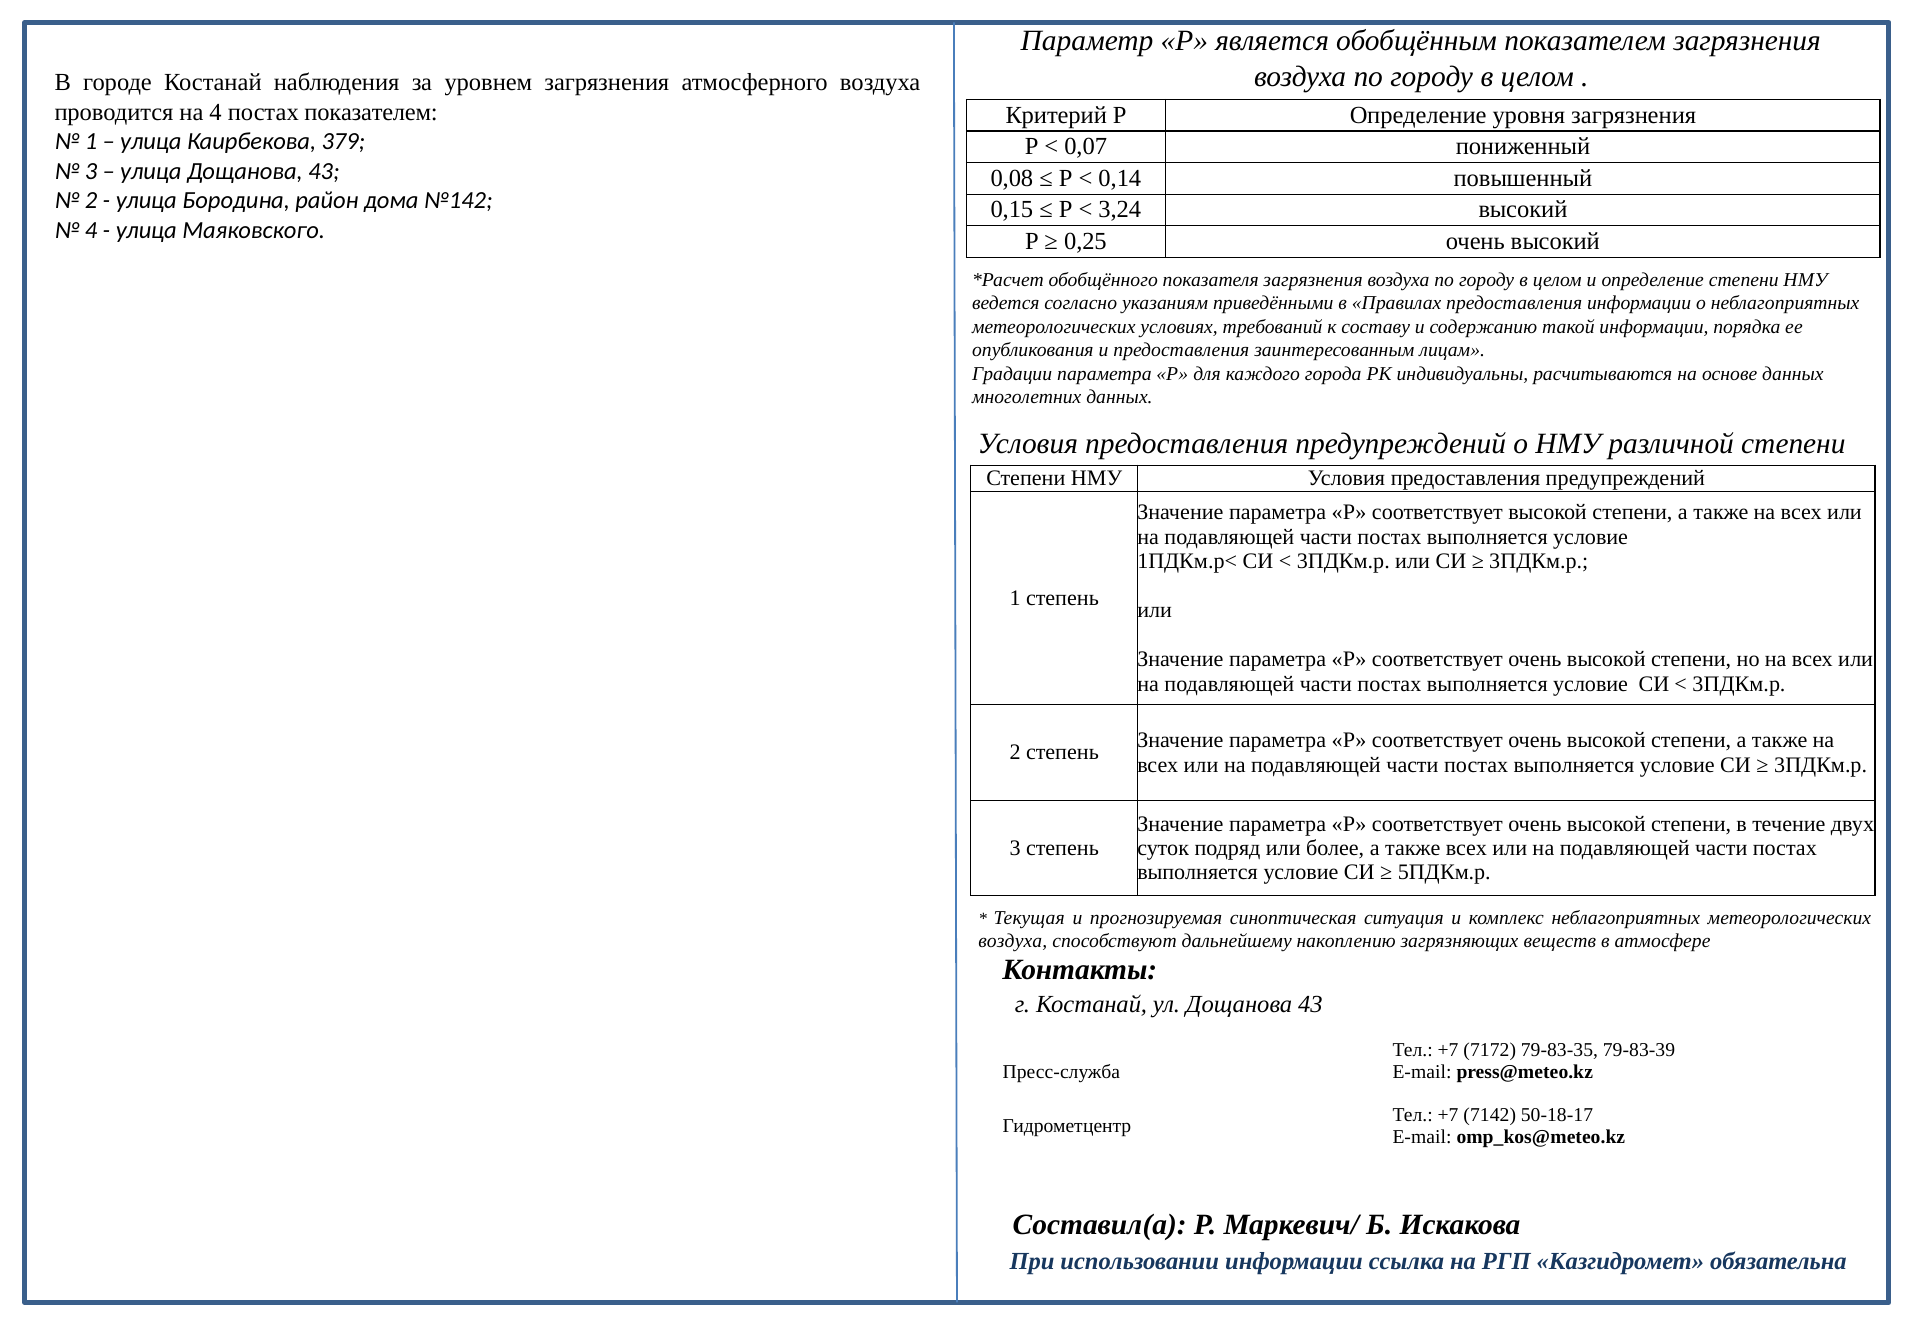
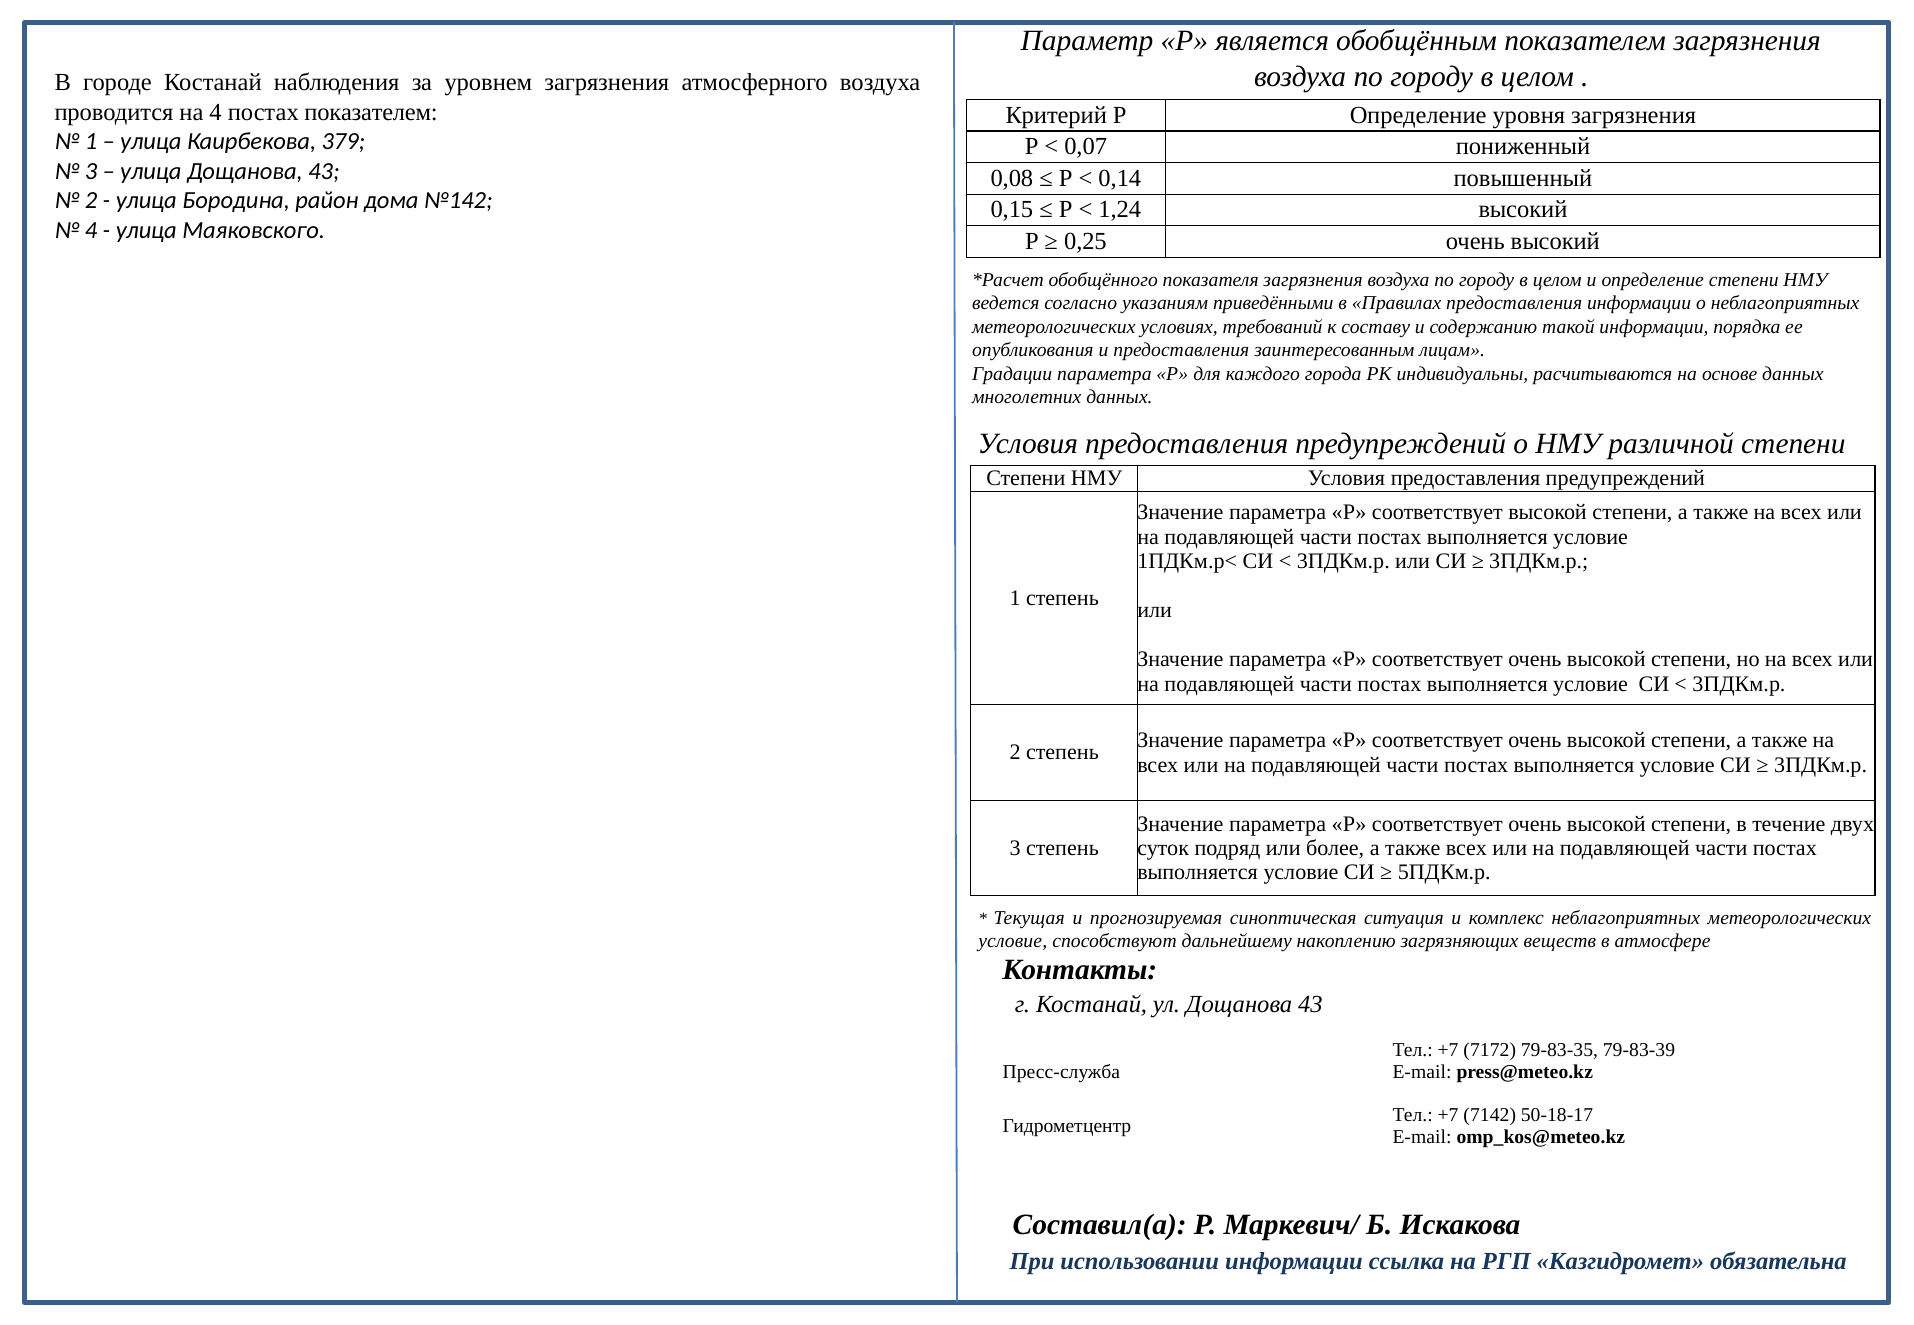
3,24: 3,24 -> 1,24 (1120, 210)
воздуха: воздуха -> условие (1013, 941)
